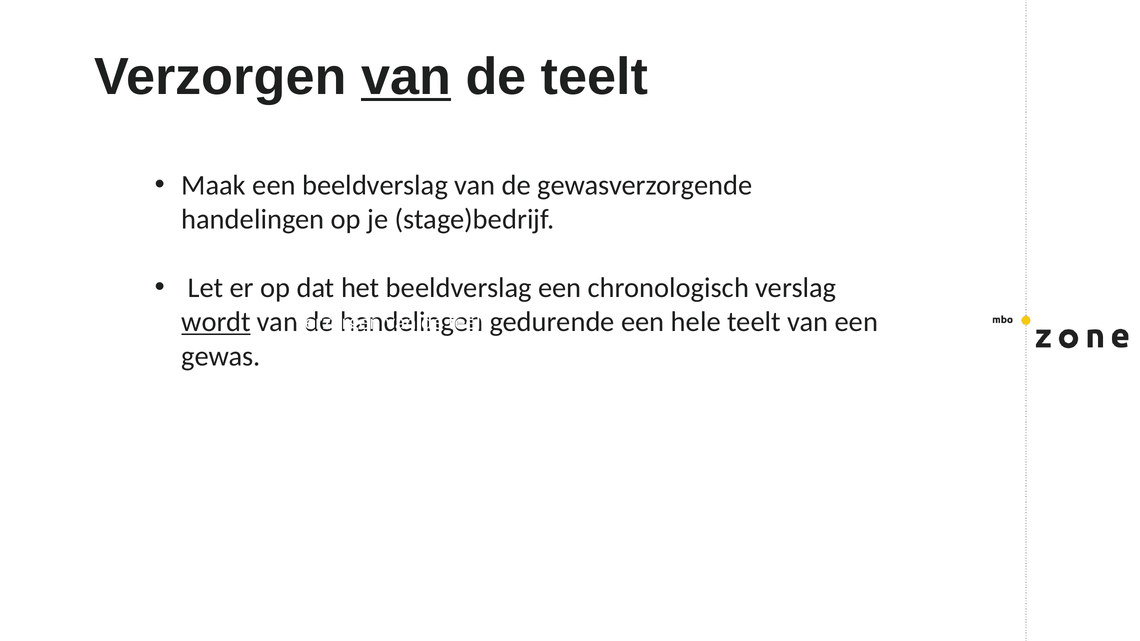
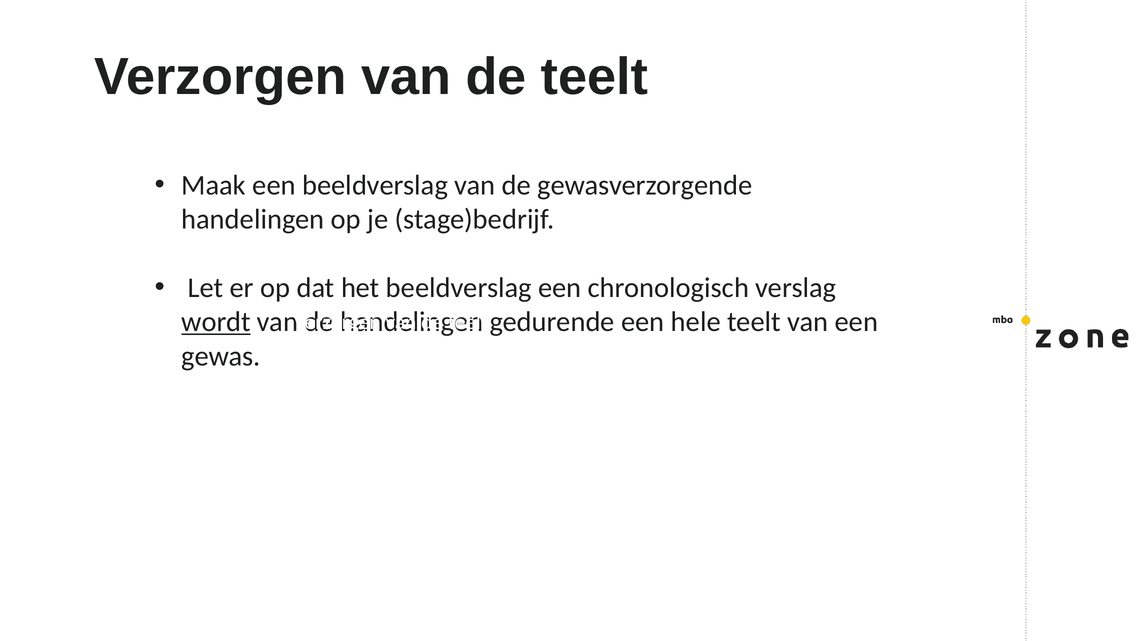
van underline: present -> none (406, 77)
